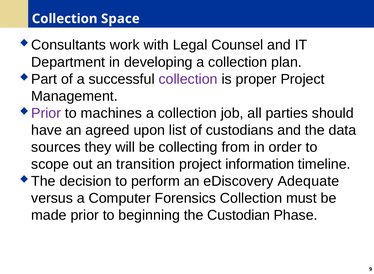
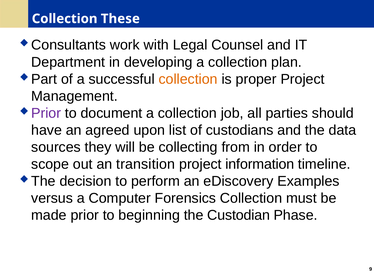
Space: Space -> These (120, 19)
collection colour: purple -> orange (188, 79)
machines: machines -> document (111, 113)
Adequate: Adequate -> Examples (309, 181)
